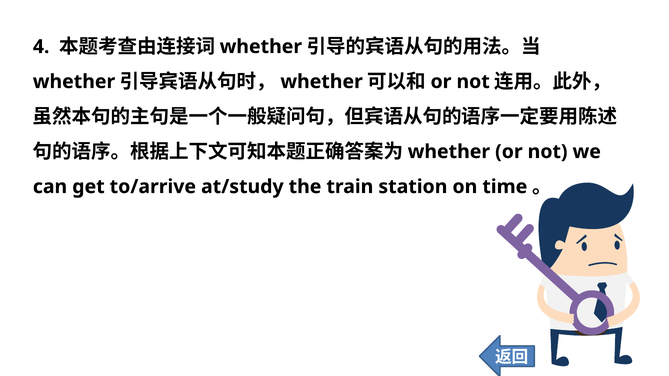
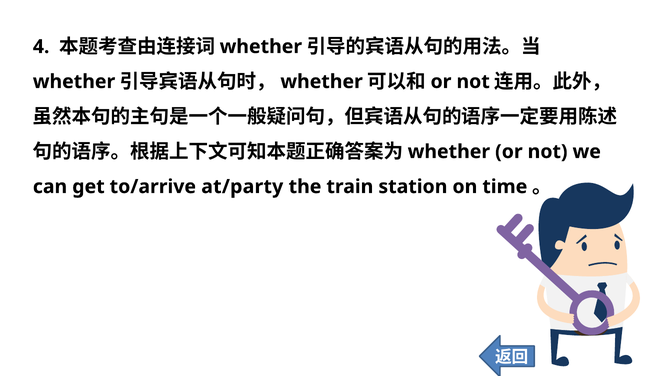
at/study: at/study -> at/party (242, 187)
